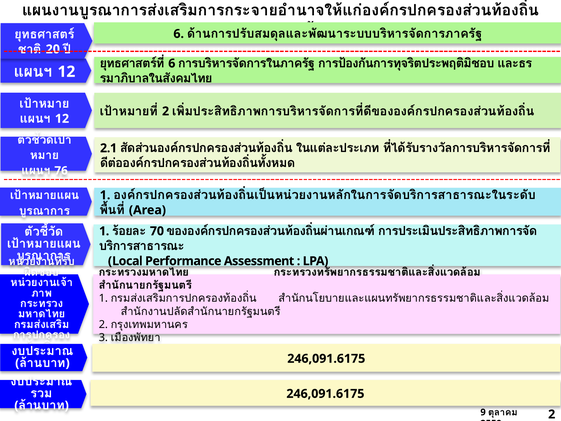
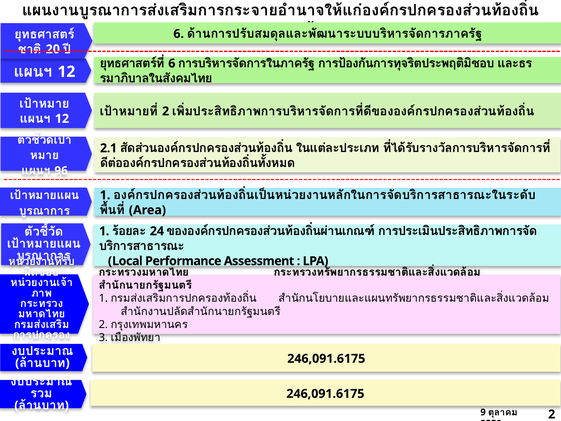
76: 76 -> 96 (61, 171)
70: 70 -> 24 (157, 231)
